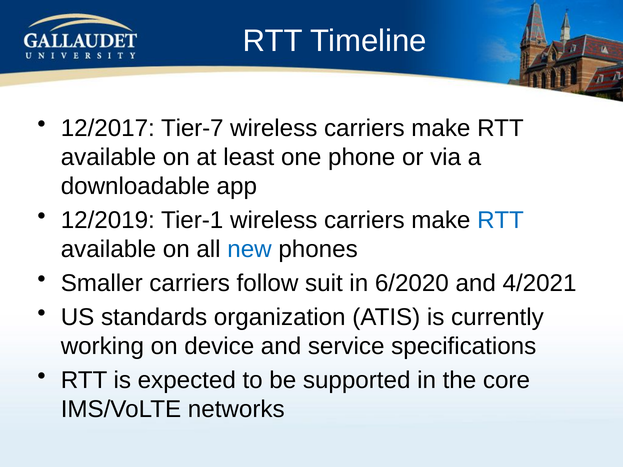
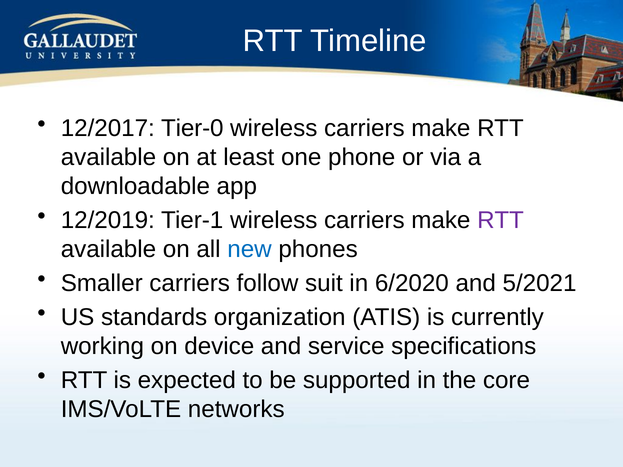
Tier-7: Tier-7 -> Tier-0 (192, 128)
RTT colour: blue -> purple (501, 221)
4/2021: 4/2021 -> 5/2021 (540, 284)
